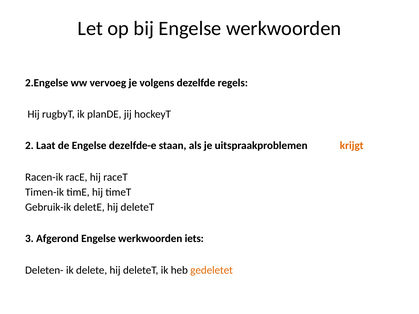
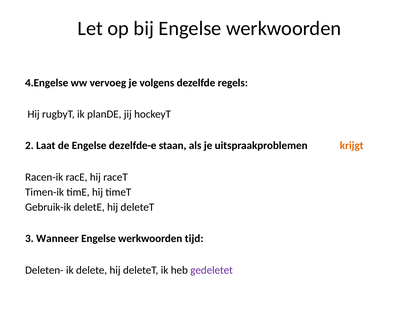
2.Engelse: 2.Engelse -> 4.Engelse (47, 83)
Afgerond: Afgerond -> Wanneer (57, 239)
iets: iets -> tijd (194, 239)
gedeletet colour: orange -> purple (212, 270)
